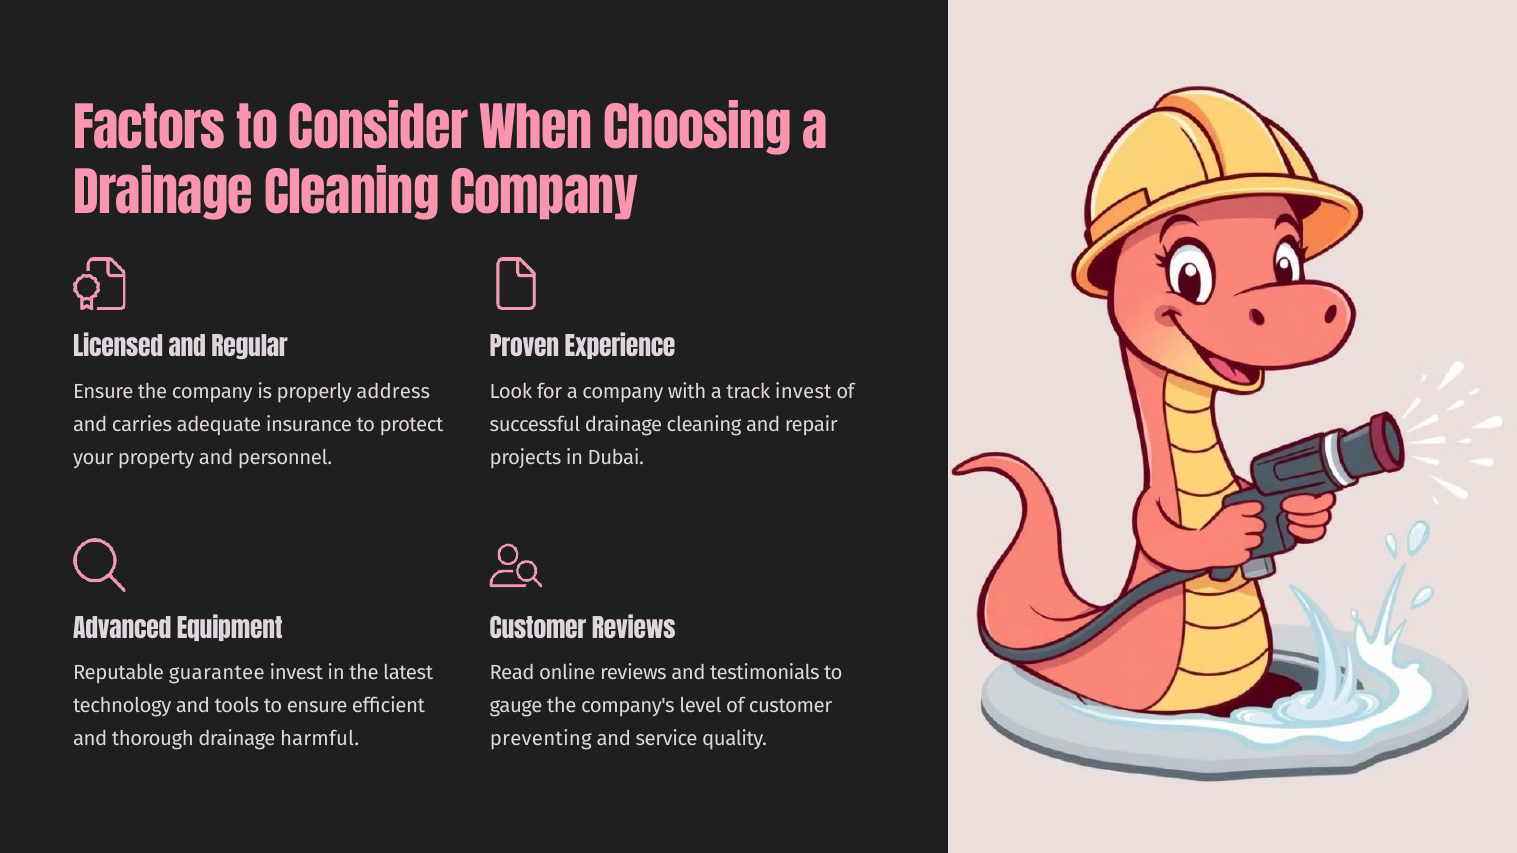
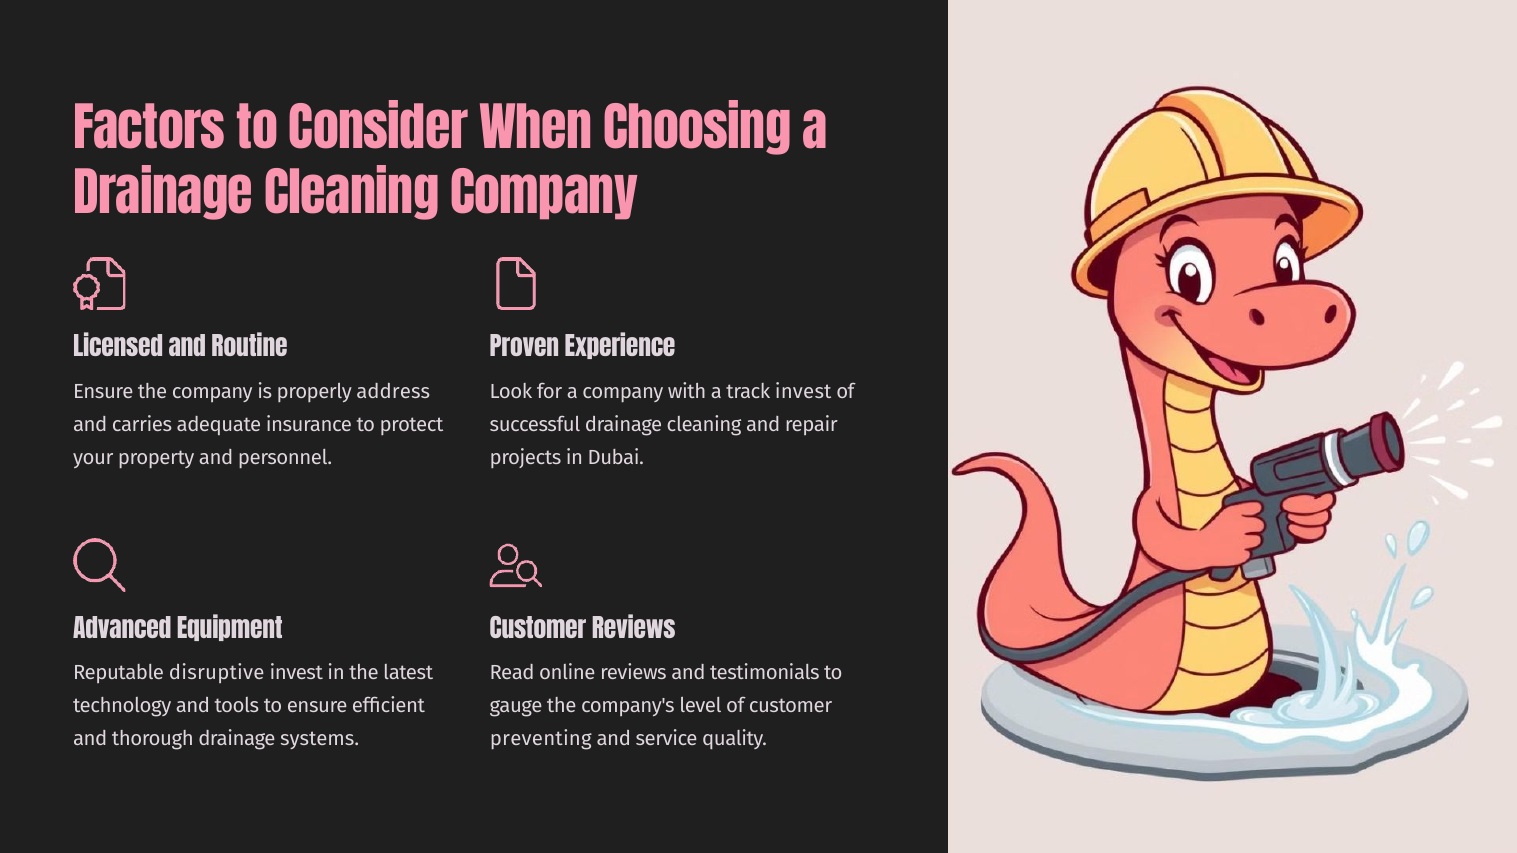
Regular: Regular -> Routine (250, 349)
guarantee: guarantee -> disruptive (217, 673)
harmful: harmful -> systems (320, 739)
